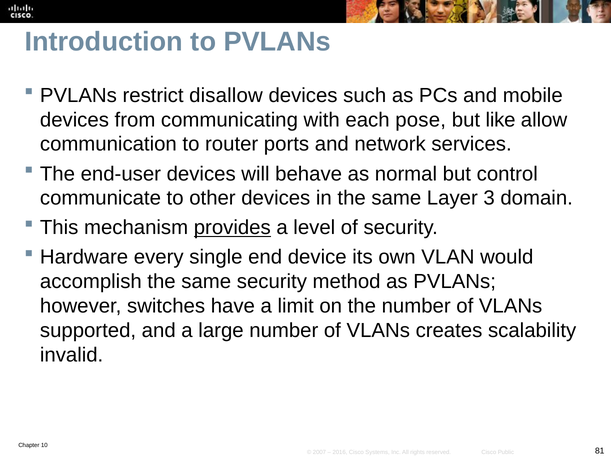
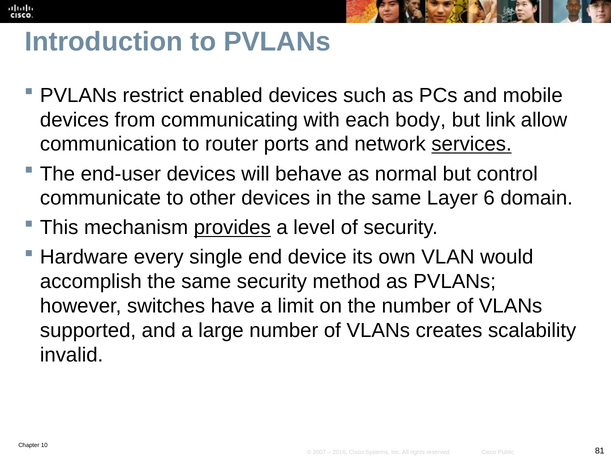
disallow: disallow -> enabled (226, 95)
pose: pose -> body (421, 120)
like: like -> link (501, 120)
services underline: none -> present (472, 144)
3: 3 -> 6 (489, 198)
